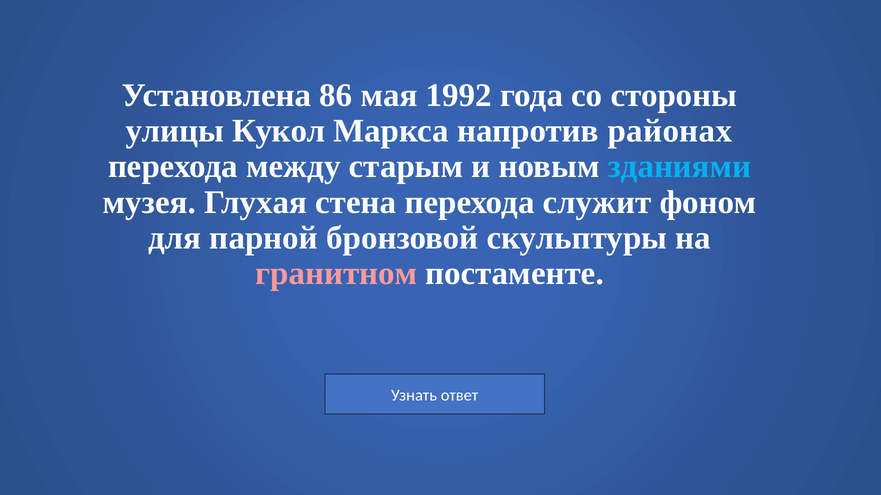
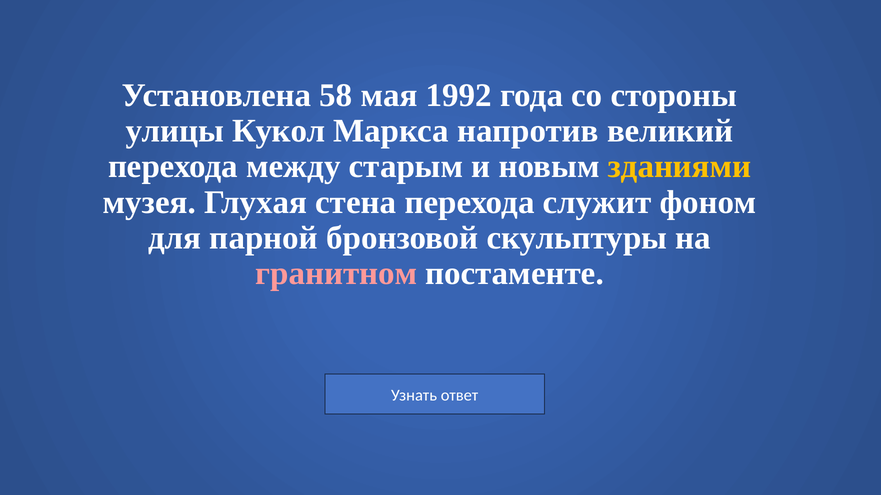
86: 86 -> 58 (336, 95)
районах: районах -> великий (670, 131)
зданиями colour: light blue -> yellow (679, 167)
